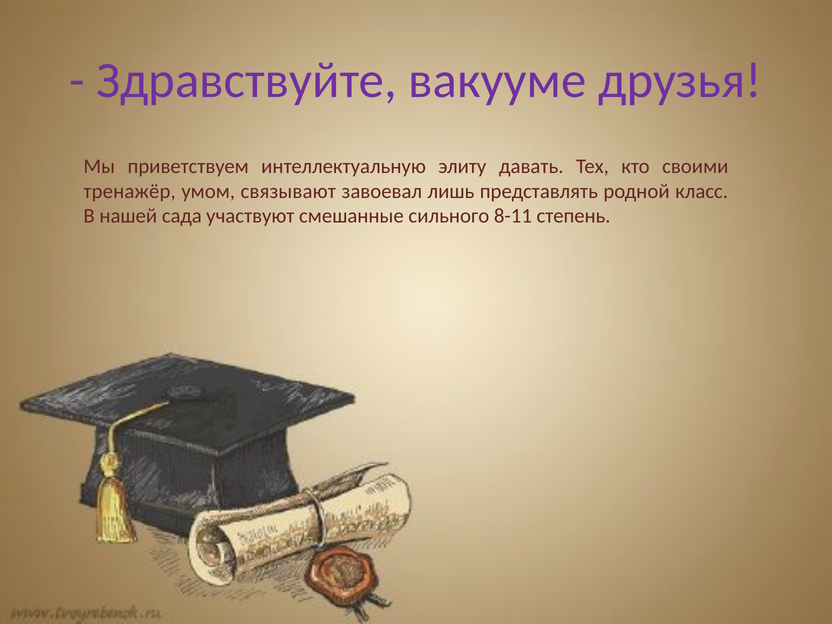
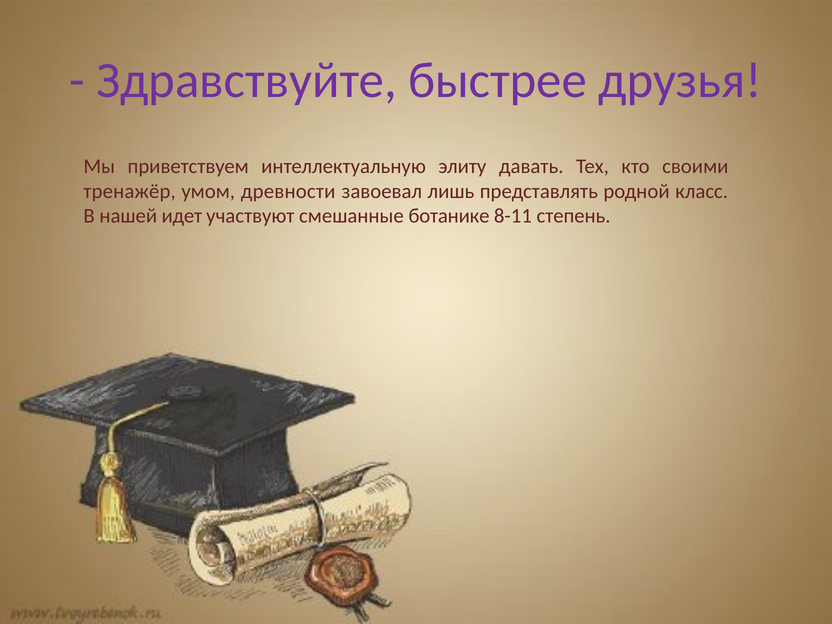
вакууме: вакууме -> быстрее (498, 81)
связывают: связывают -> древности (288, 191)
сада: сада -> идет (182, 216)
сильного: сильного -> ботанике (449, 216)
